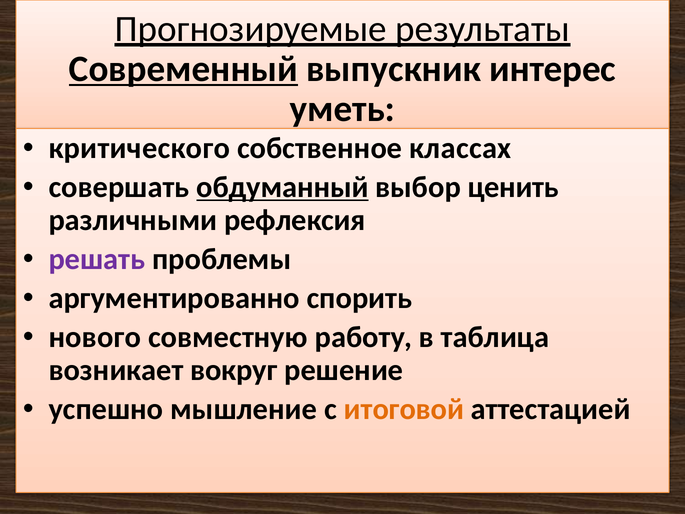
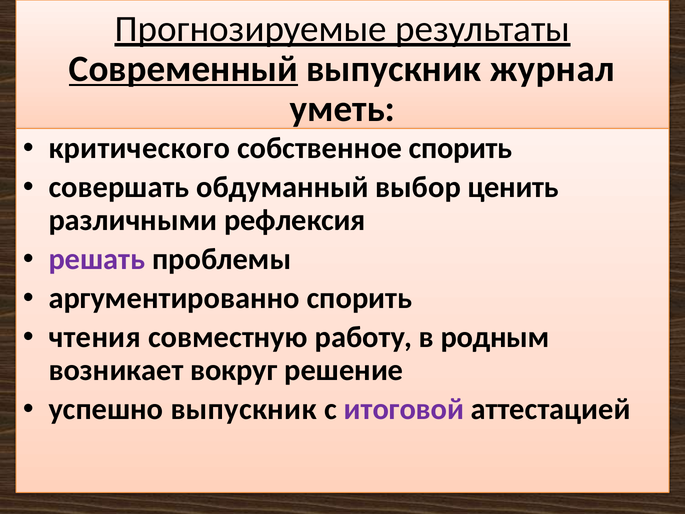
интерес: интерес -> журнал (552, 69)
собственное классах: классах -> спорить (461, 148)
обдуманный underline: present -> none (282, 187)
нового: нового -> чтения (95, 337)
таблица: таблица -> родным (495, 337)
успешно мышление: мышление -> выпускник (244, 409)
итоговой colour: orange -> purple (404, 409)
